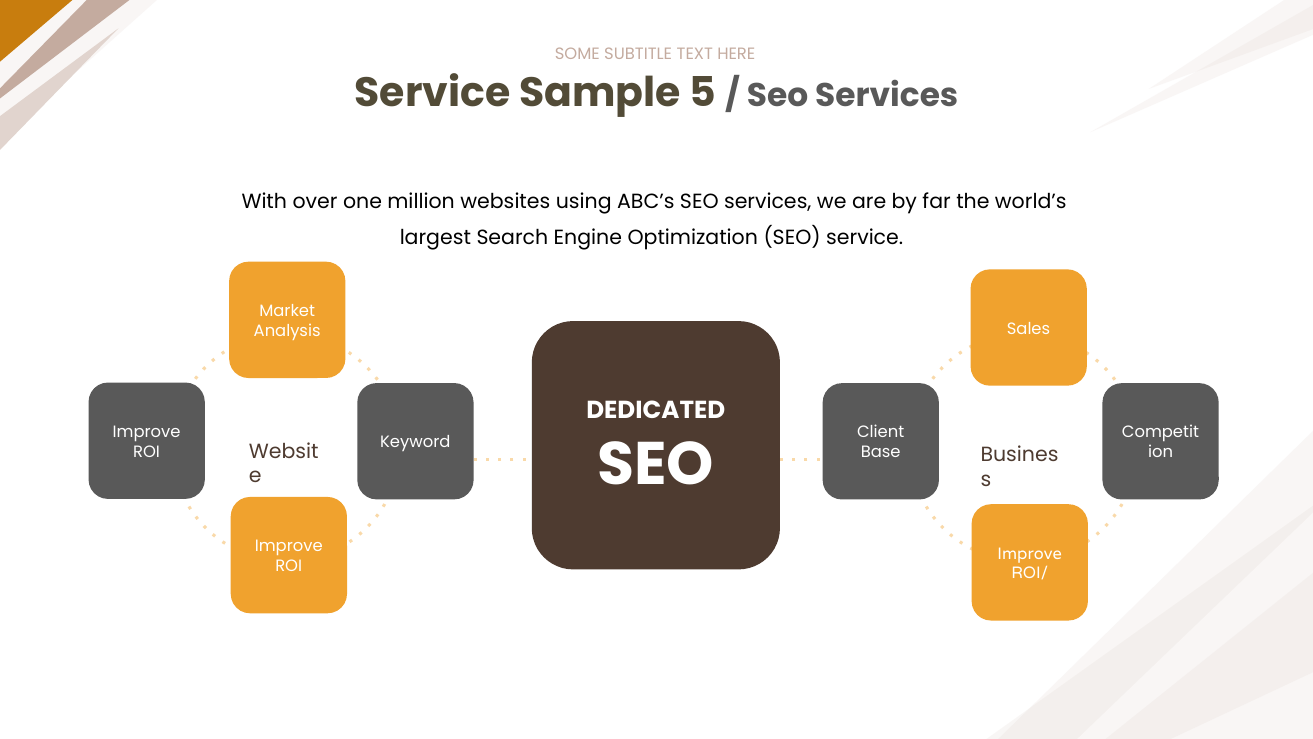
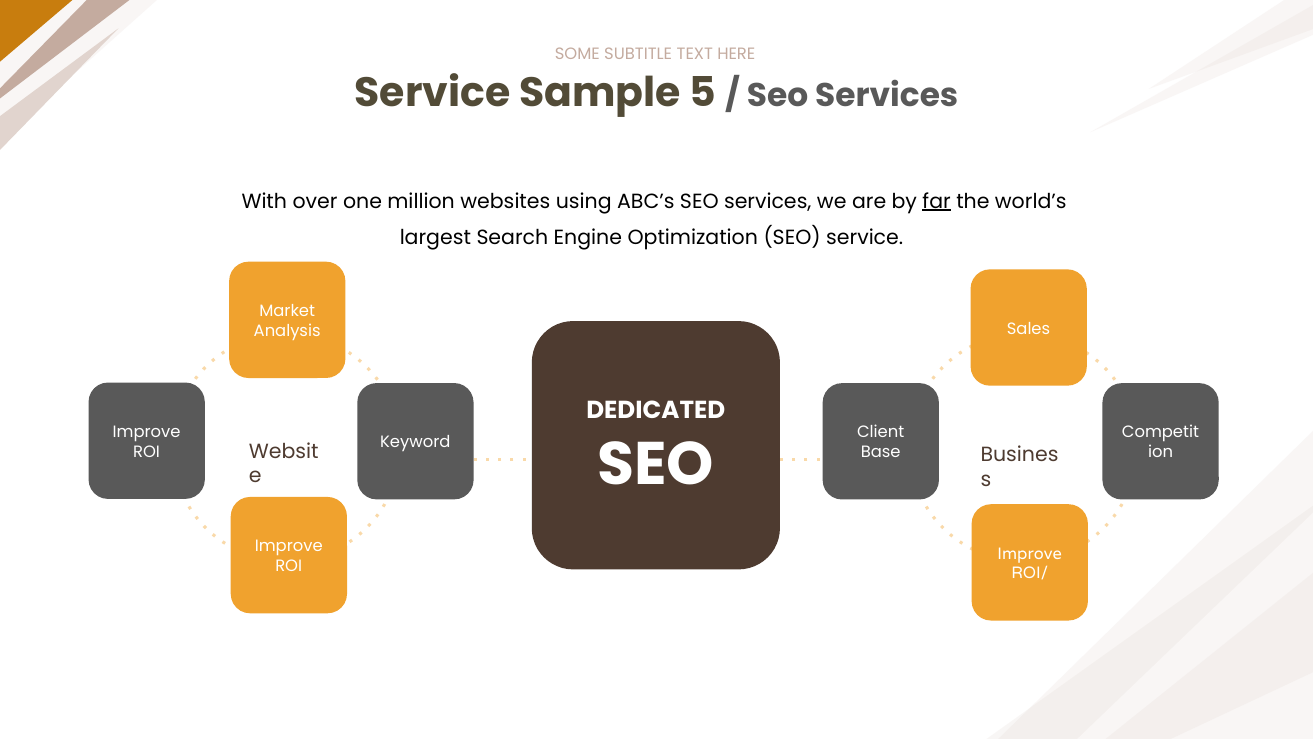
far underline: none -> present (937, 201)
